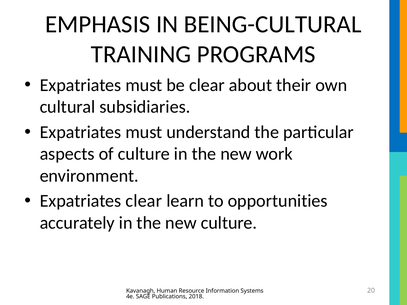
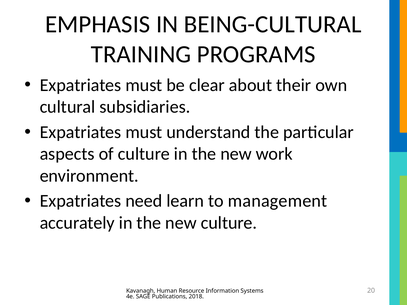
Expatriates clear: clear -> need (144, 201)
opportunities: opportunities -> management (278, 201)
